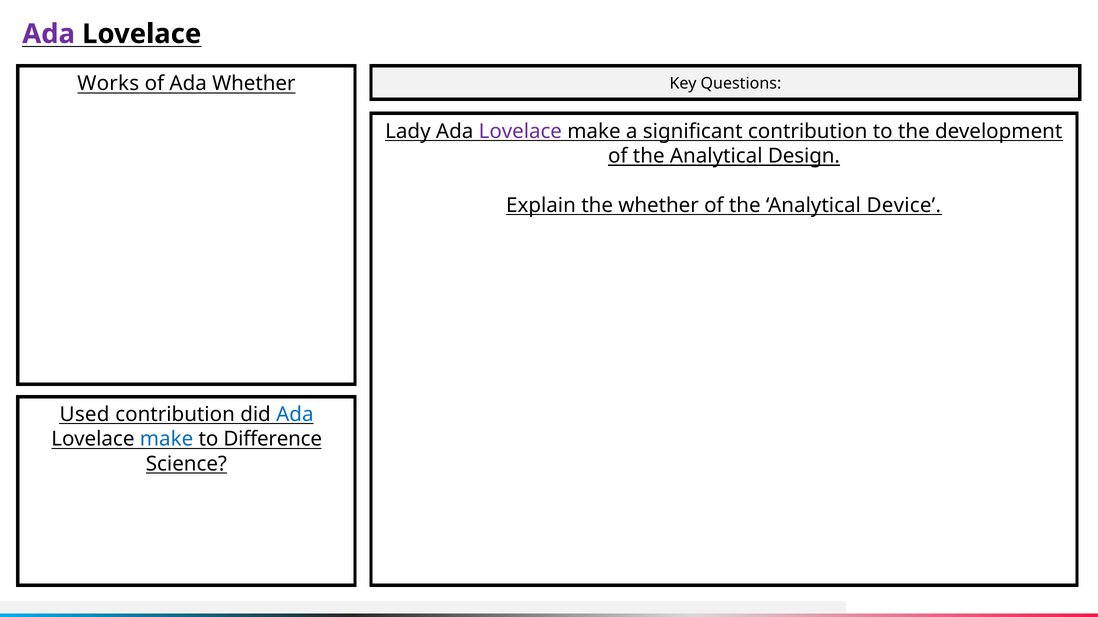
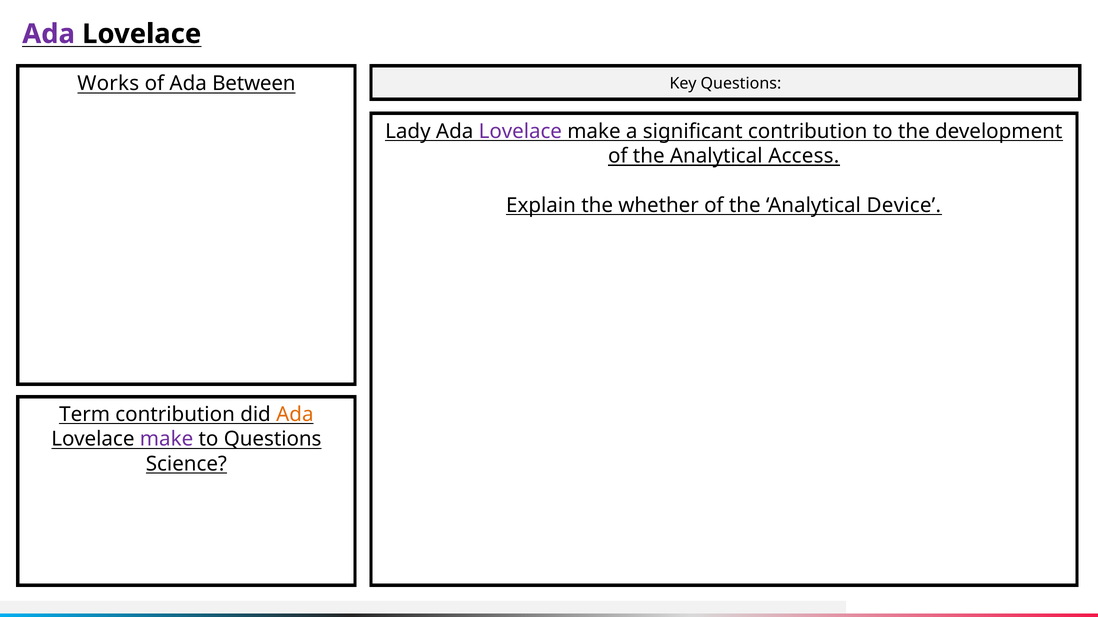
Ada Whether: Whether -> Between (254, 84)
Design: Design -> Access (804, 156)
Used: Used -> Term (85, 415)
Ada colour: blue -> orange (295, 415)
make colour: blue -> purple (167, 440)
to Difference: Difference -> Questions (273, 440)
